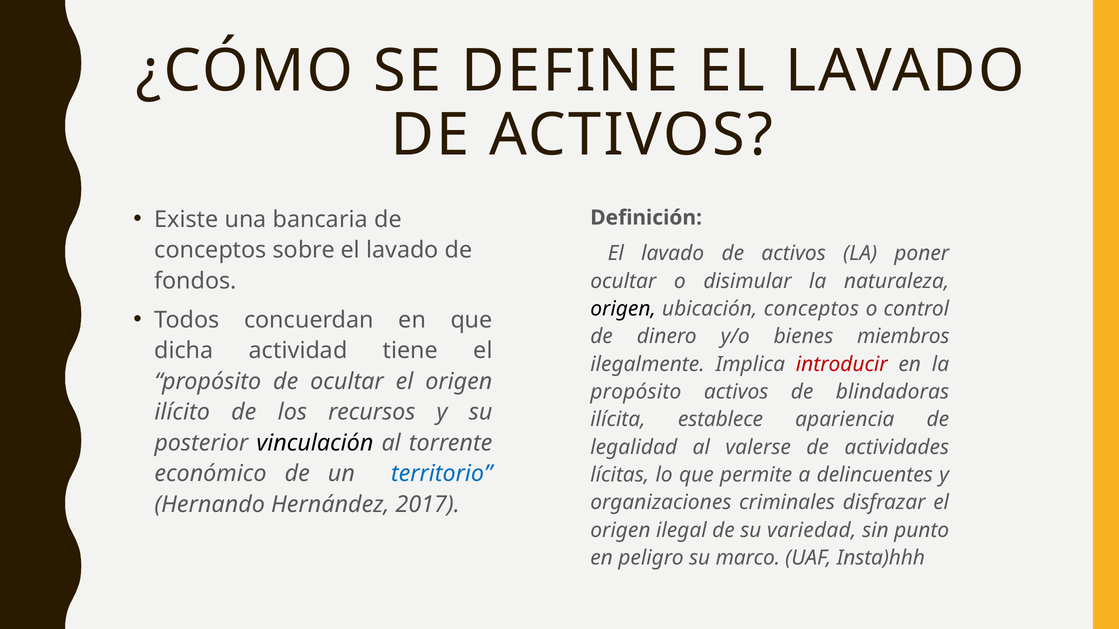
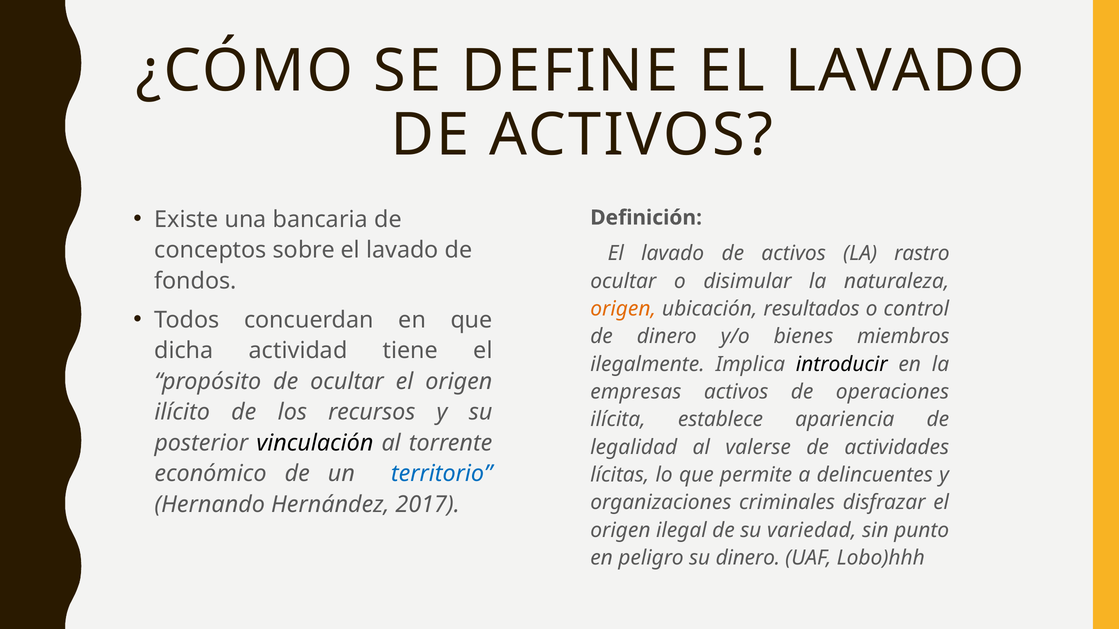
poner: poner -> rastro (922, 254)
origen colour: black -> orange (623, 309)
ubicación conceptos: conceptos -> resultados (812, 309)
introducir colour: red -> black (842, 364)
propósito: propósito -> empresas (636, 392)
blindadoras: blindadoras -> operaciones (892, 392)
su marco: marco -> dinero (748, 558)
Insta)hhh: Insta)hhh -> Lobo)hhh (881, 558)
